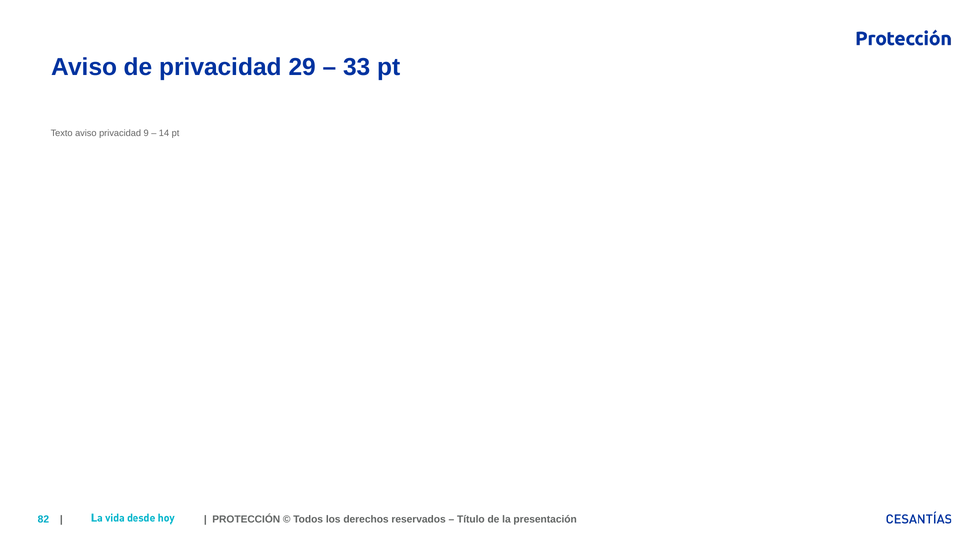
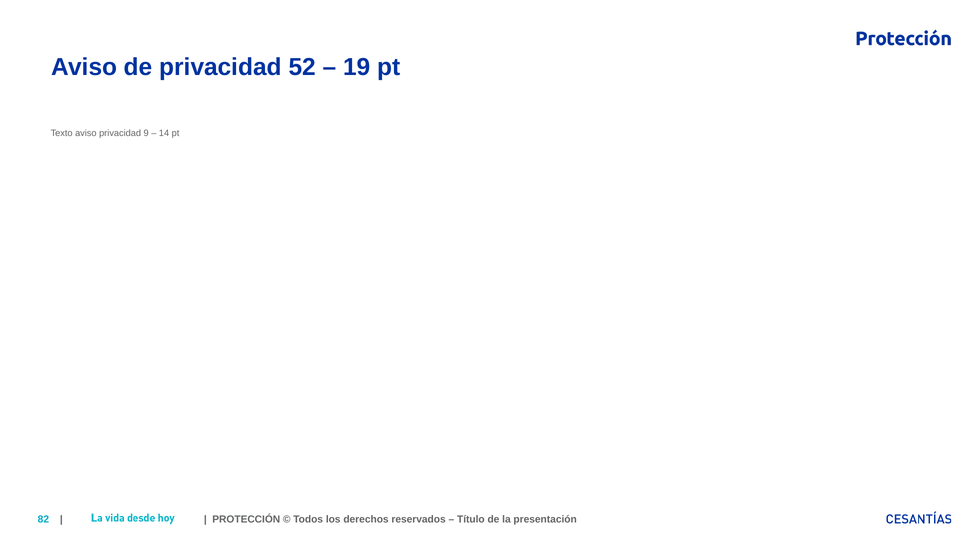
29: 29 -> 52 (302, 67)
33: 33 -> 19 (357, 67)
